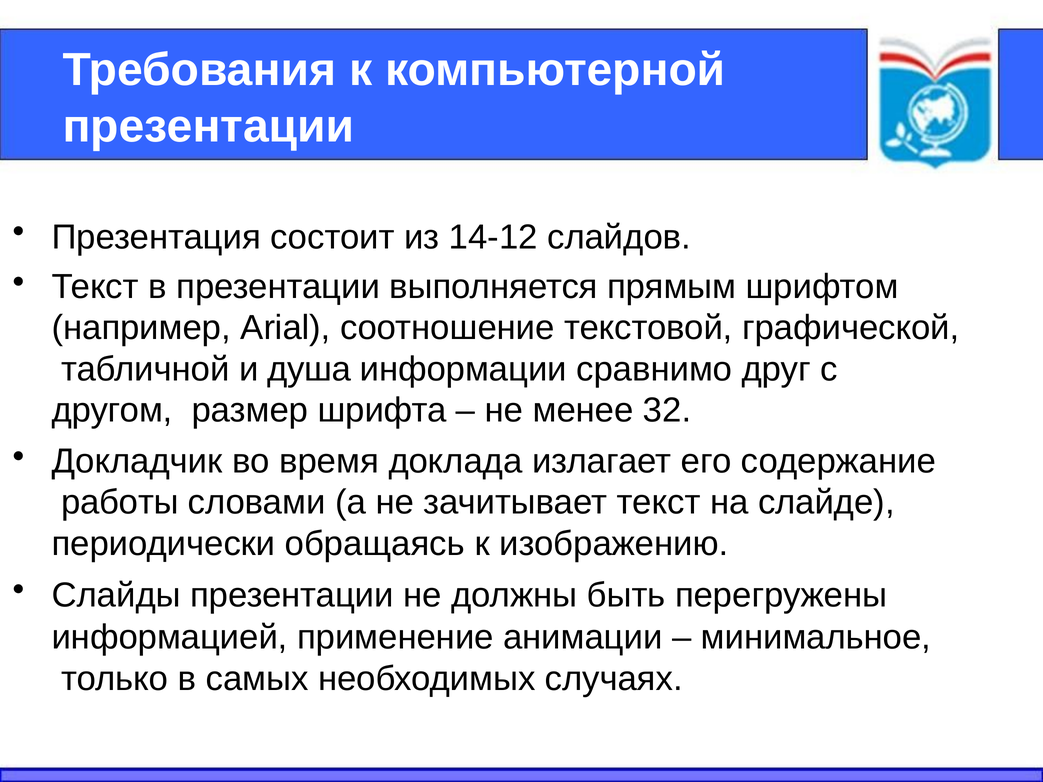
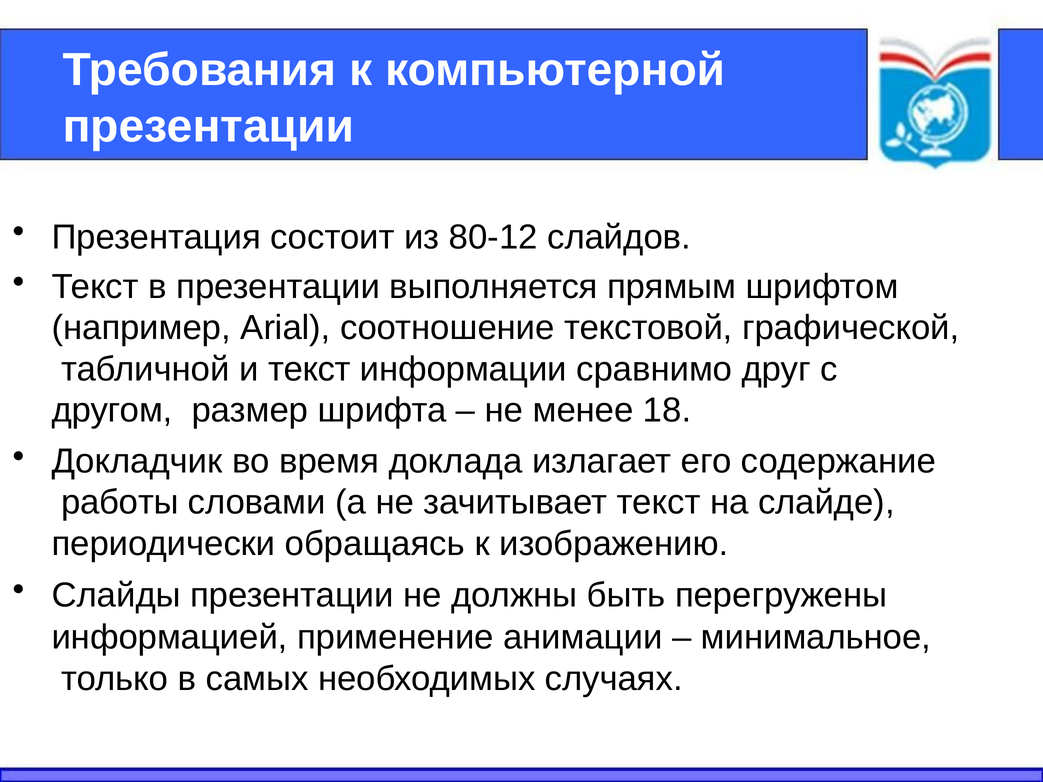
14-12: 14-12 -> 80-12 (493, 237)
и душа: душа -> текст (309, 369)
32: 32 -> 18 (667, 411)
